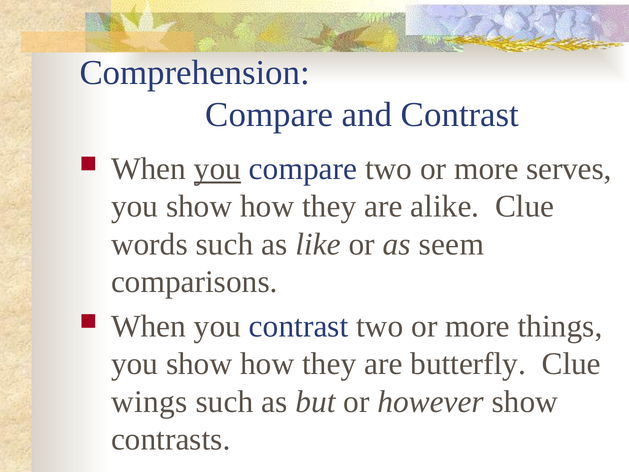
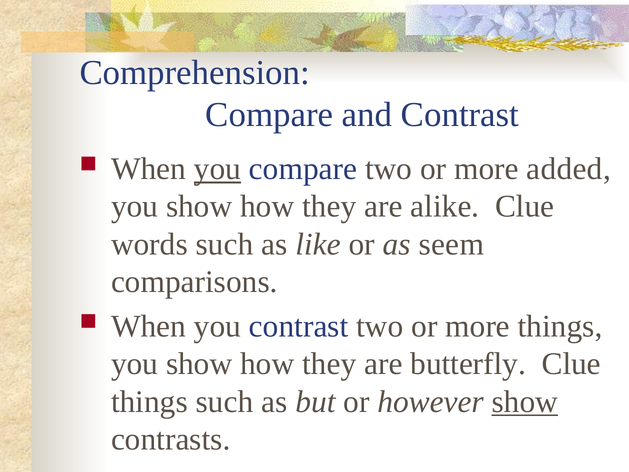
serves: serves -> added (569, 169)
wings: wings -> things (149, 401)
show underline: none -> present (525, 401)
